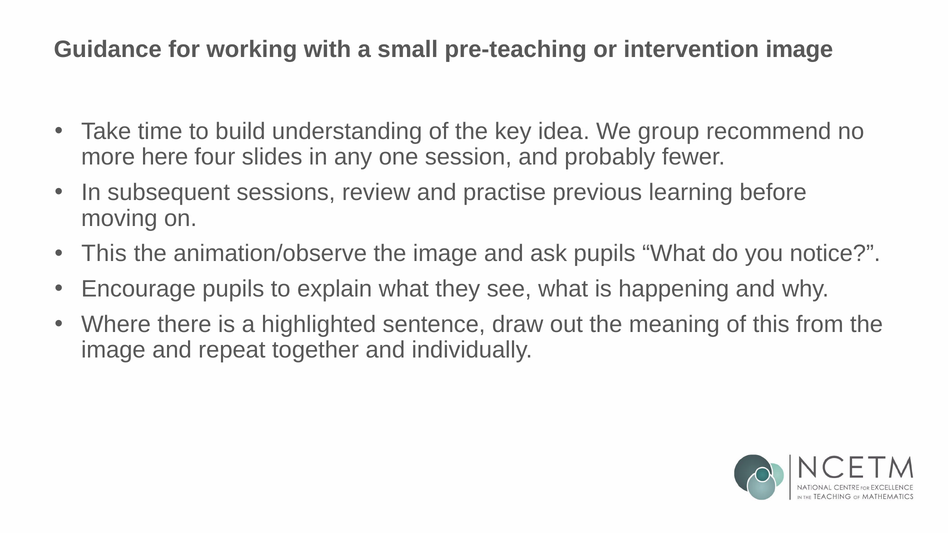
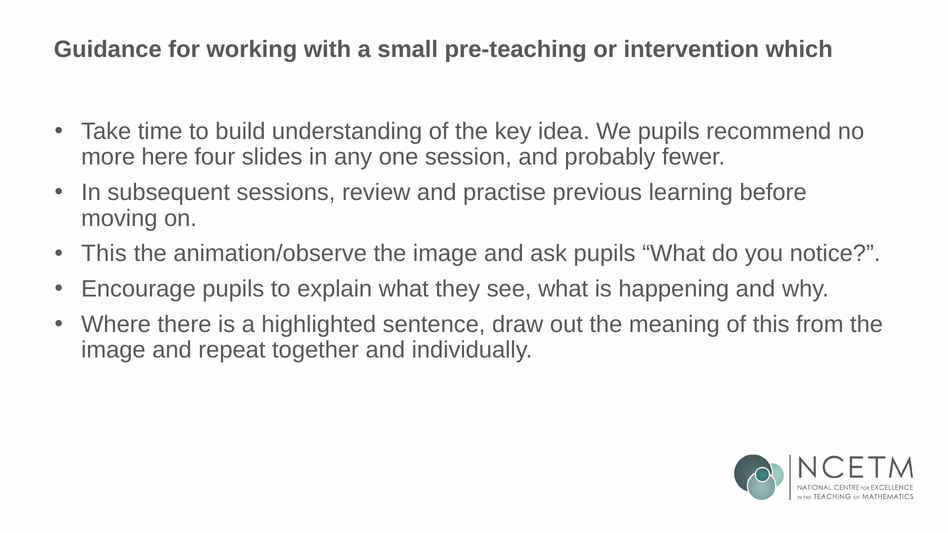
intervention image: image -> which (799, 50)
We group: group -> pupils (669, 132)
